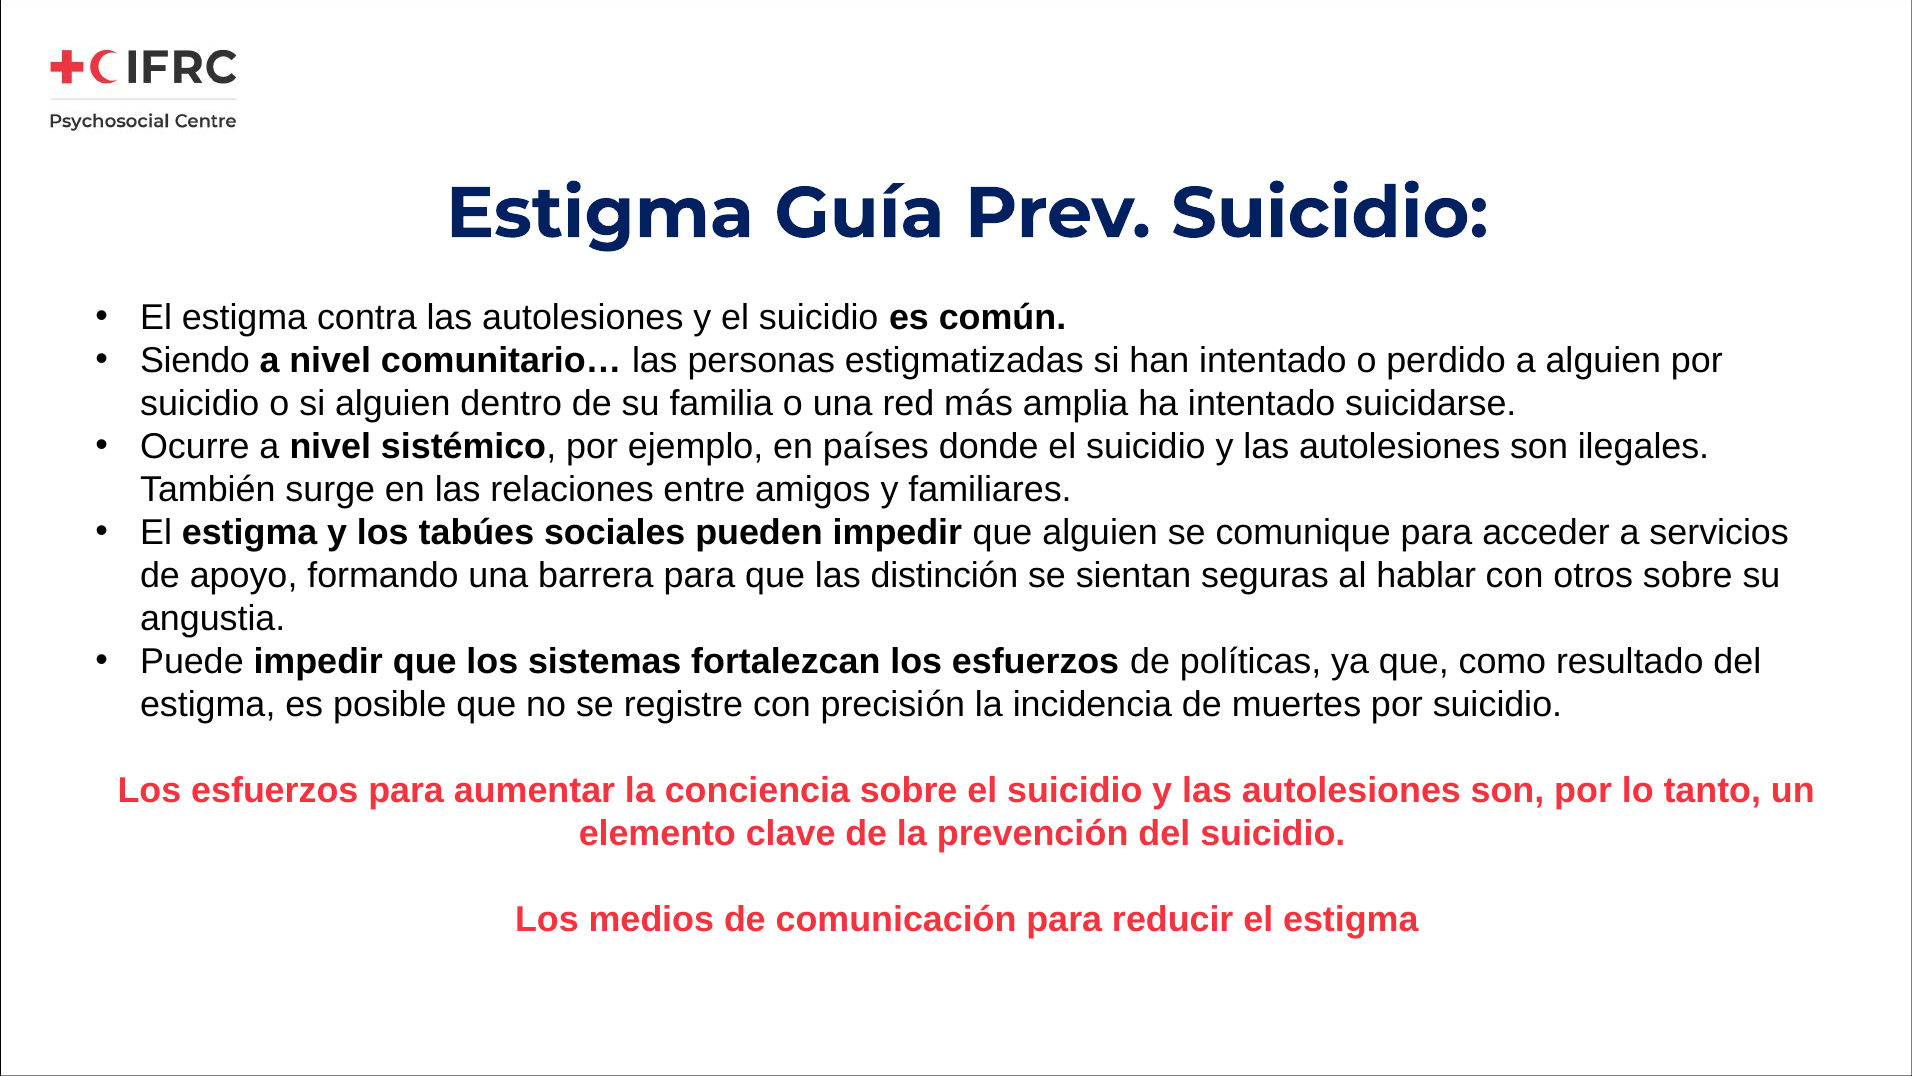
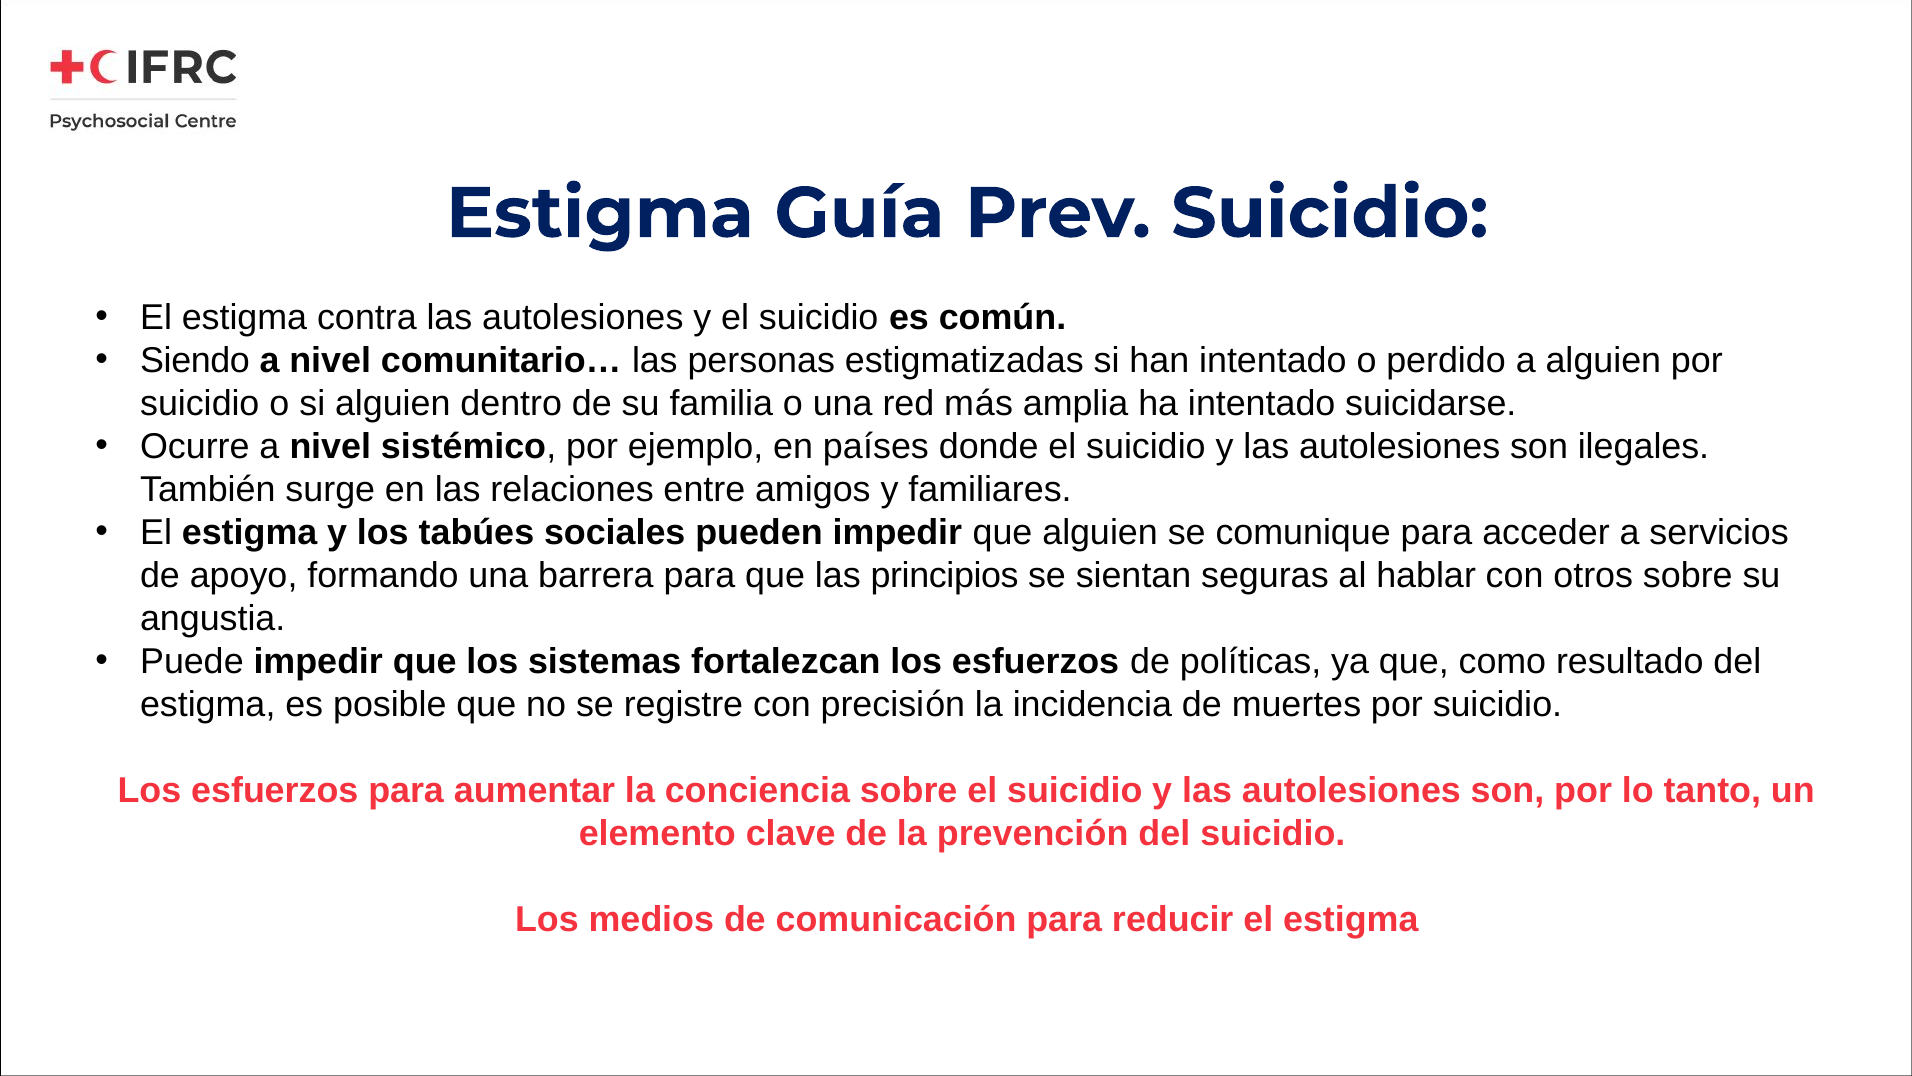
distinción: distinción -> principios (945, 575)
